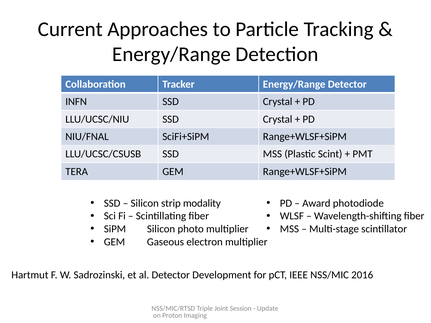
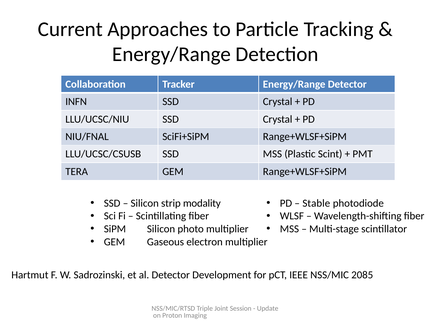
Award: Award -> Stable (316, 203)
2016: 2016 -> 2085 (362, 275)
